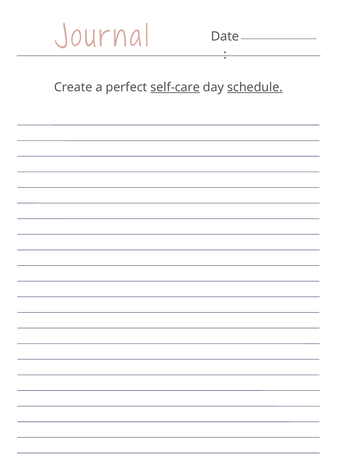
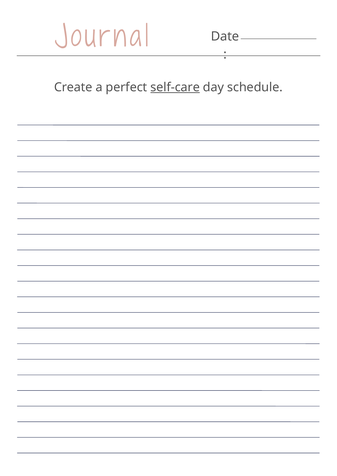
schedule underline: present -> none (255, 87)
